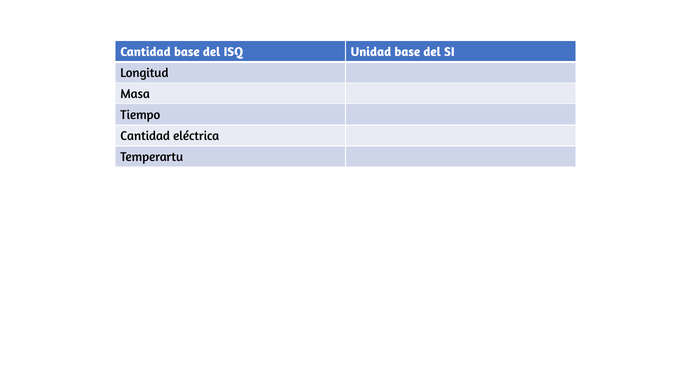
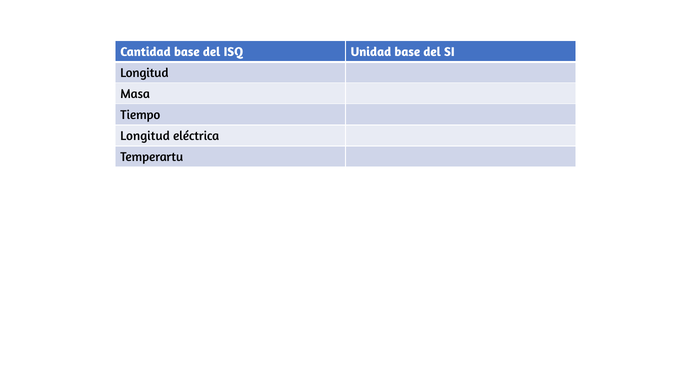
Cantidad: Cantidad -> Longitud (145, 136)
